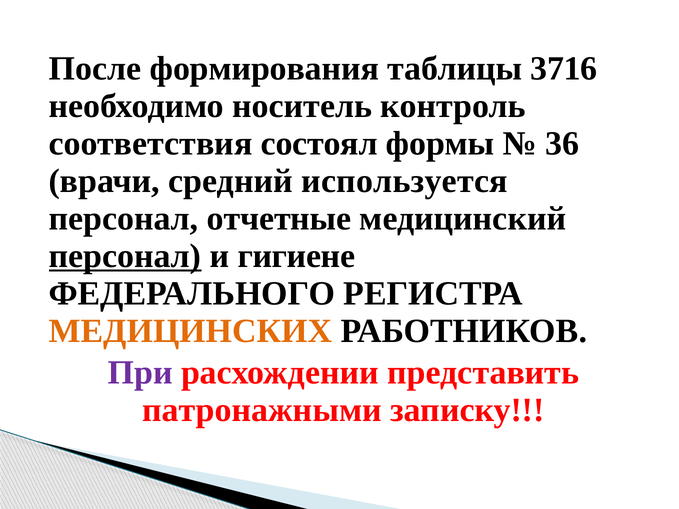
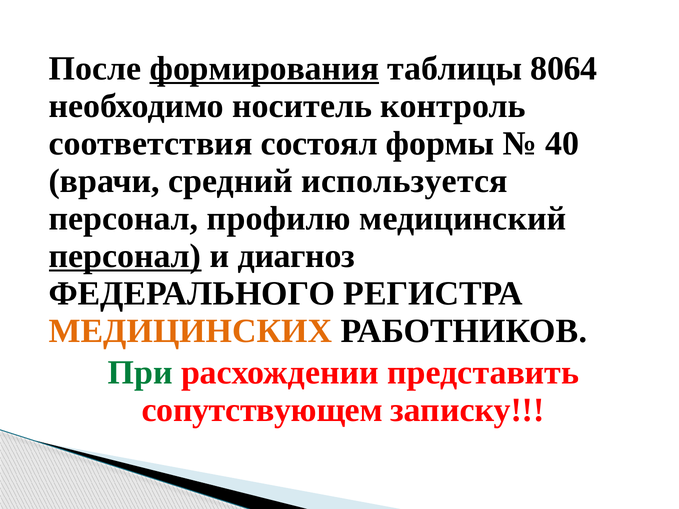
формирования underline: none -> present (264, 68)
3716: 3716 -> 8064 (564, 68)
36: 36 -> 40 (562, 144)
отчетные: отчетные -> профилю (279, 219)
гигиене: гигиене -> диагноз (296, 256)
При colour: purple -> green (140, 373)
патронажными: патронажными -> сопутствующем (262, 410)
